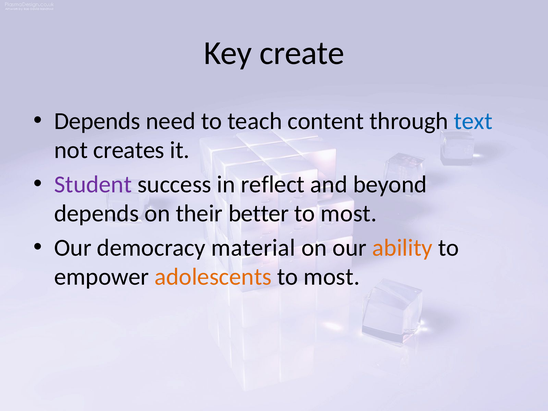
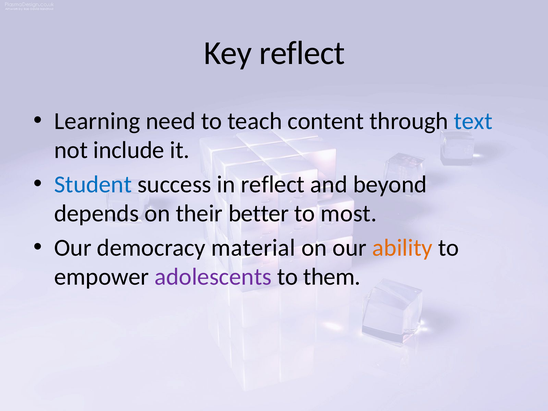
Key create: create -> reflect (302, 53)
Depends: Depends -> Learning (97, 121)
creates: creates -> include (129, 150)
Student colour: purple -> blue (93, 184)
adolescents colour: orange -> purple (213, 277)
most: most -> them (332, 277)
